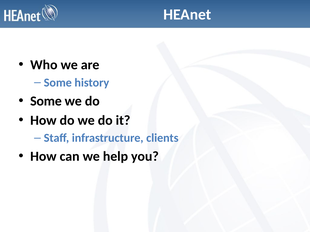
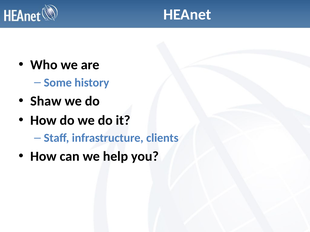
Some: Some -> Shaw (46, 101)
